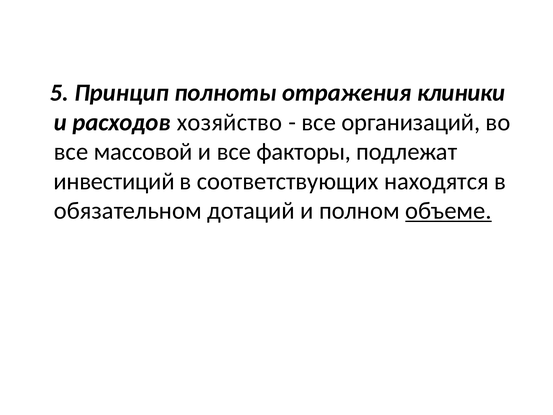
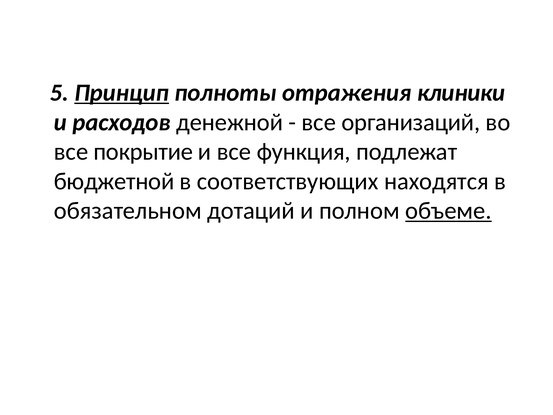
Принцип underline: none -> present (122, 93)
хозяйство: хозяйство -> денежной (230, 122)
массовой: массовой -> покрытие (143, 152)
факторы: факторы -> функция (304, 152)
инвестиций: инвестиций -> бюджетной (114, 181)
